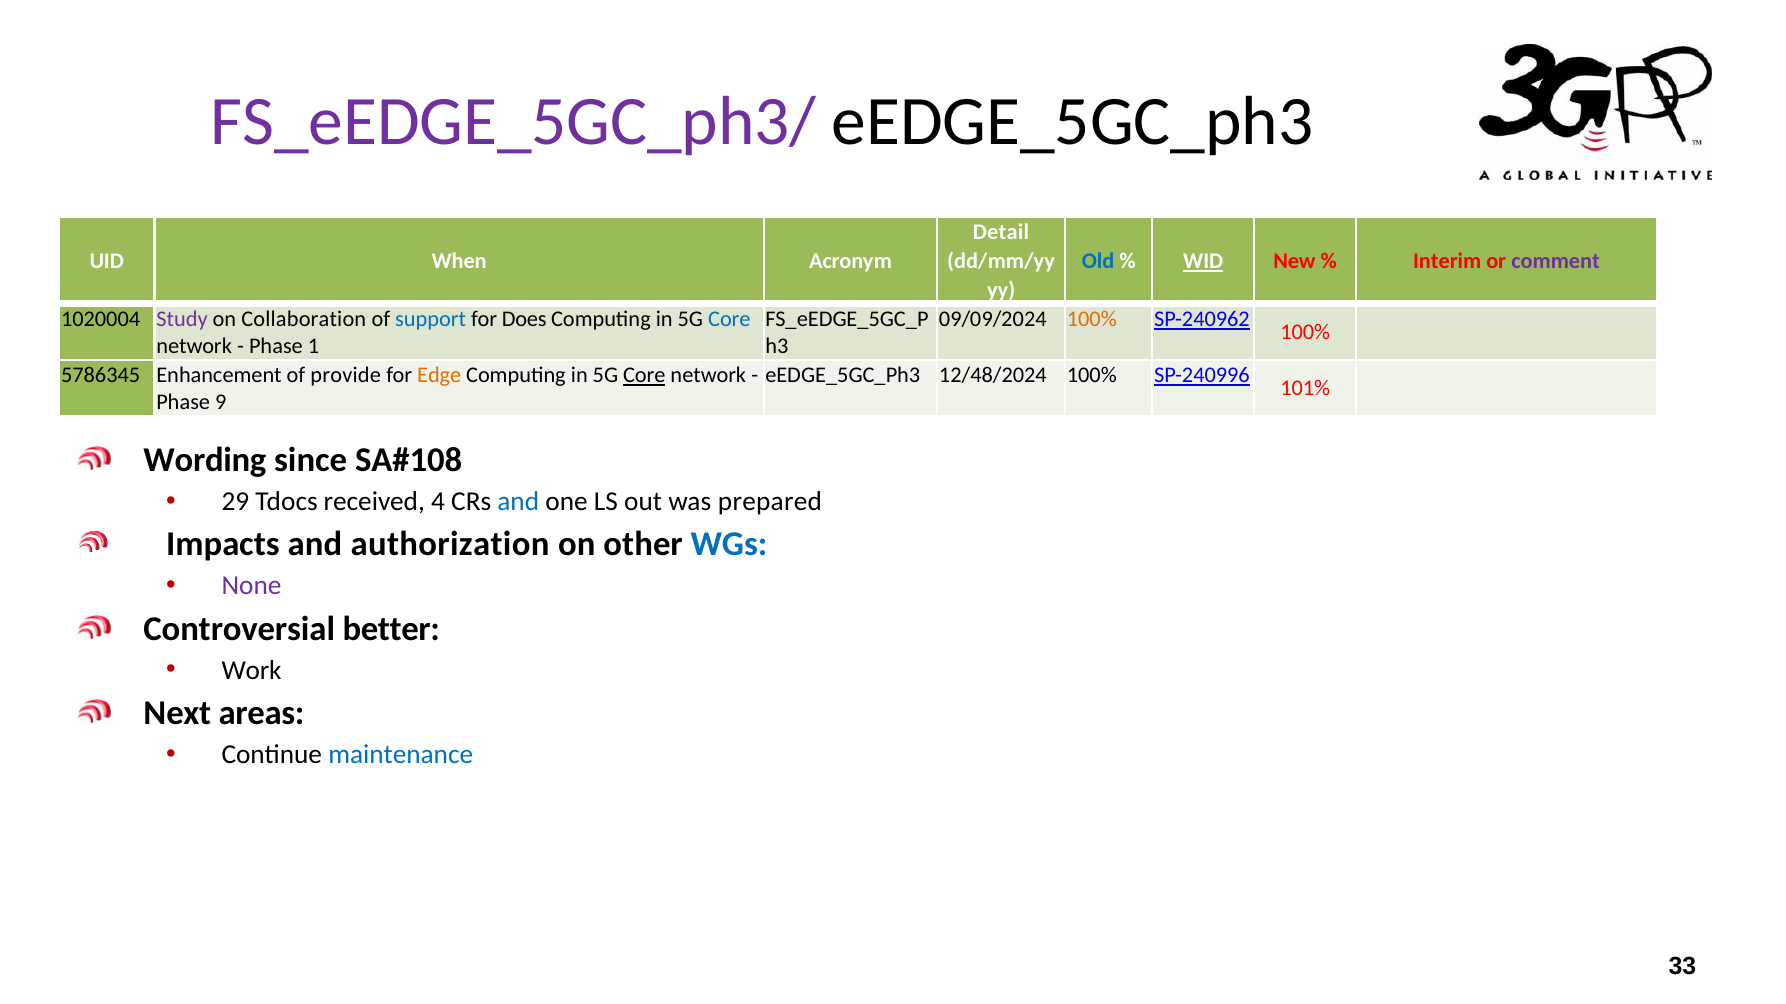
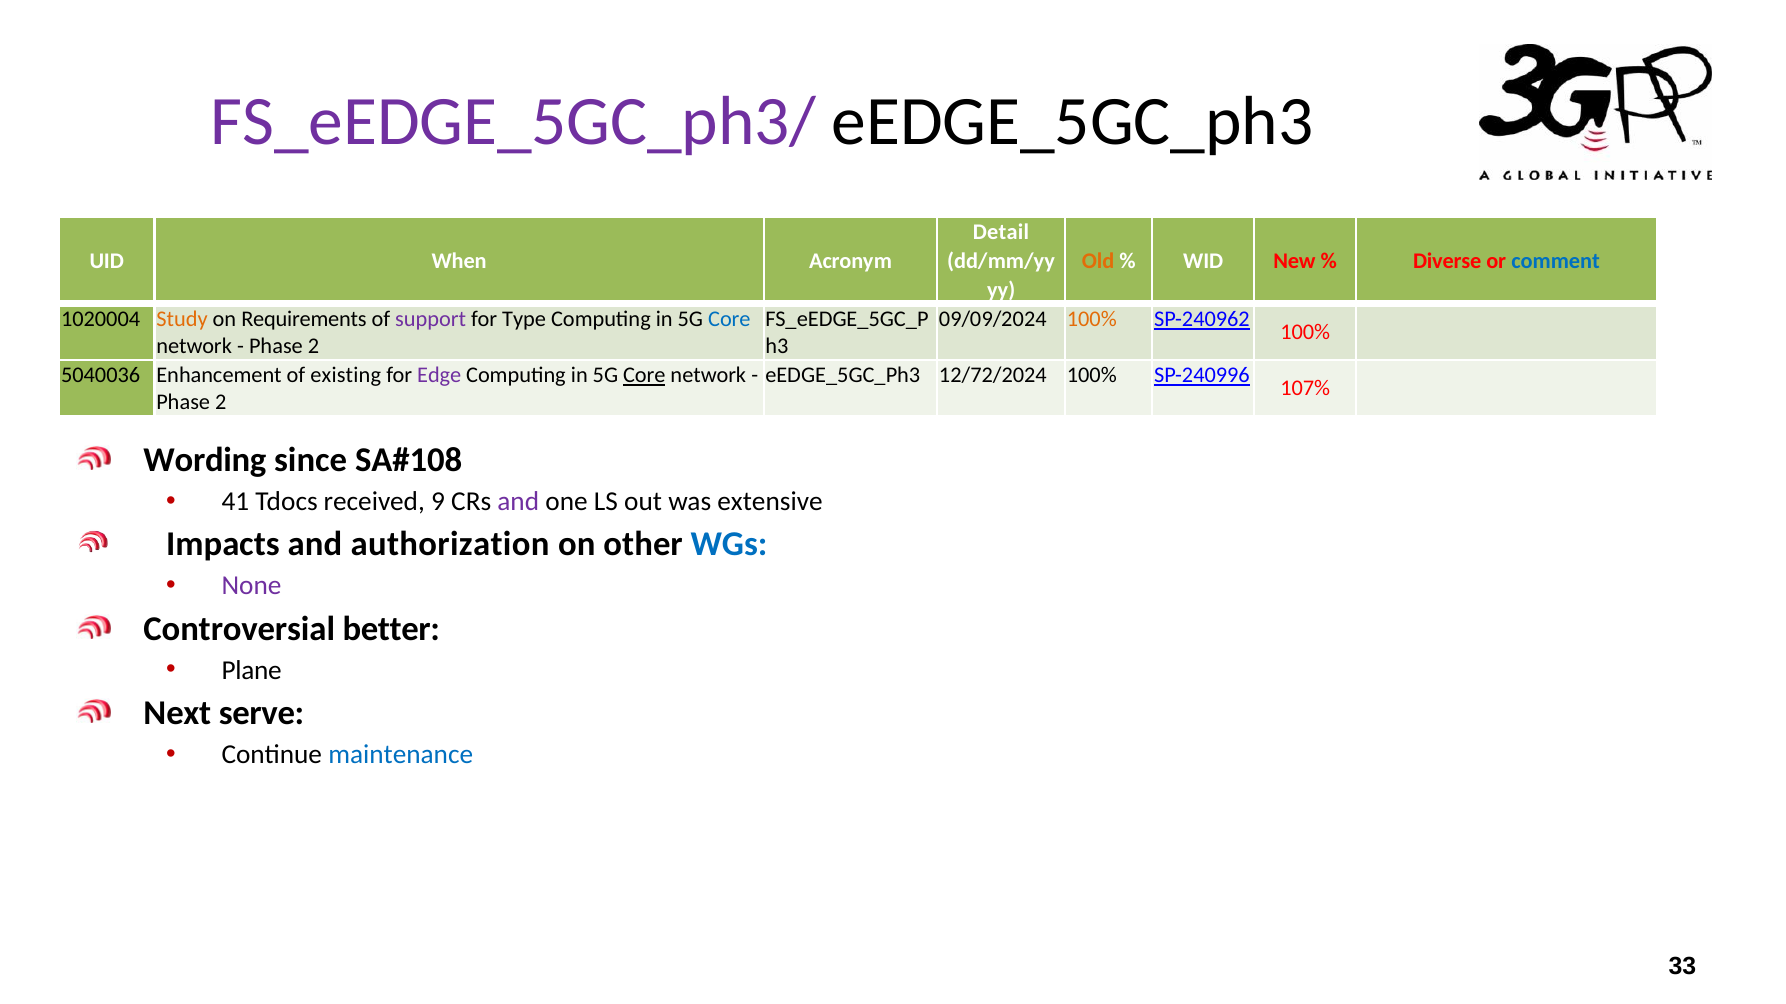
Old colour: blue -> orange (1098, 261)
WID underline: present -> none (1203, 261)
Interim: Interim -> Diverse (1447, 261)
comment colour: purple -> blue (1556, 261)
Study colour: purple -> orange (182, 320)
Collaboration: Collaboration -> Requirements (304, 320)
support colour: blue -> purple (431, 320)
Does: Does -> Type (524, 320)
1: 1 -> 2 (313, 347)
5786345: 5786345 -> 5040036 (101, 376)
provide: provide -> existing (346, 376)
Edge colour: orange -> purple (439, 376)
12/48/2024: 12/48/2024 -> 12/72/2024 (993, 376)
101%: 101% -> 107% (1305, 388)
9: 9 -> 2 (221, 403)
29: 29 -> 41 (235, 502)
4: 4 -> 9 (438, 502)
and colour: blue -> purple (518, 502)
prepared: prepared -> extensive (770, 502)
Work: Work -> Plane (252, 671)
areas: areas -> serve (262, 714)
